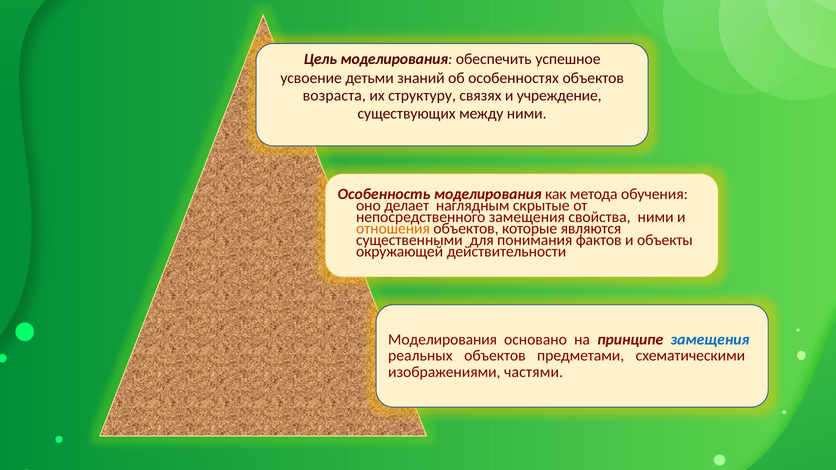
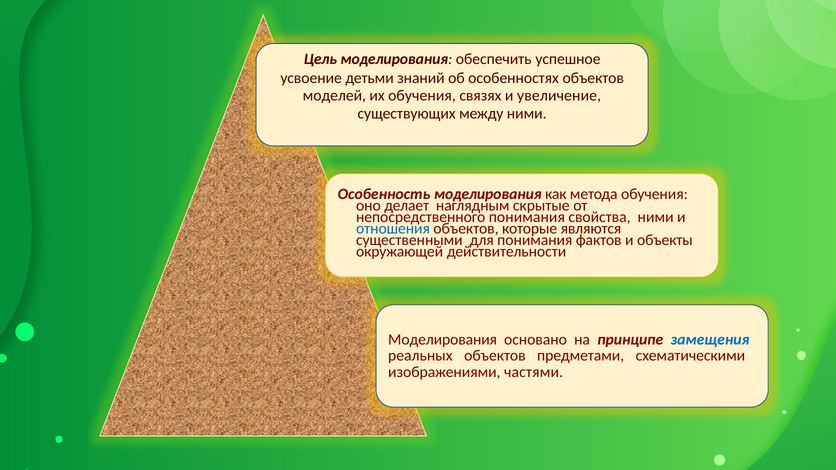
возраста: возраста -> моделей (334, 96)
их структуру: структуру -> обучения (422, 96)
учреждение: учреждение -> увеличение (559, 96)
непосредственного замещения: замещения -> понимания (527, 217)
отношения colour: orange -> blue (393, 229)
